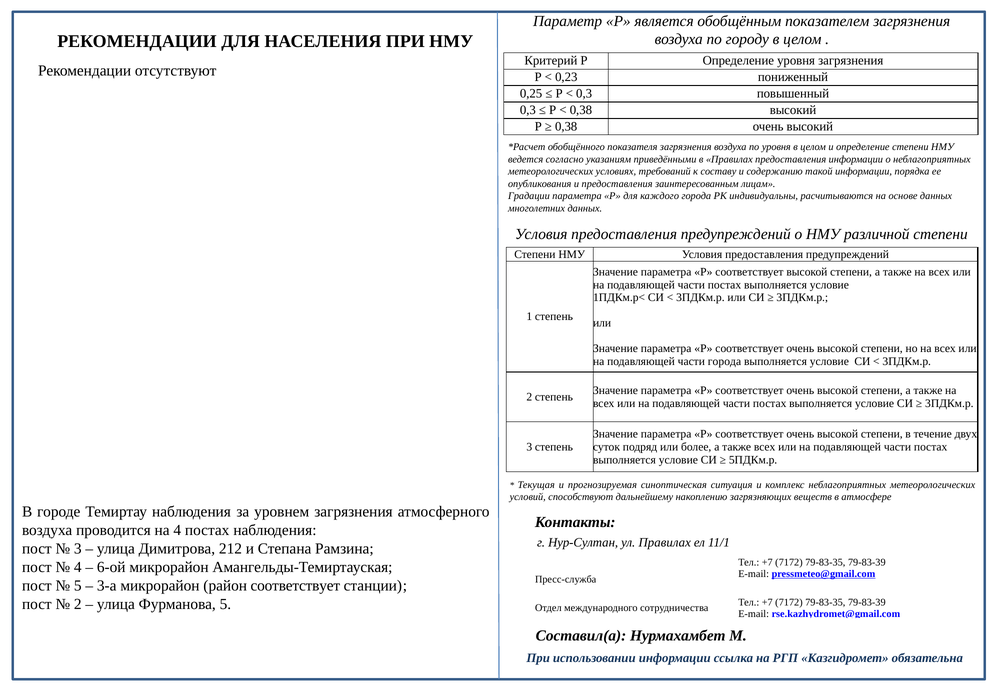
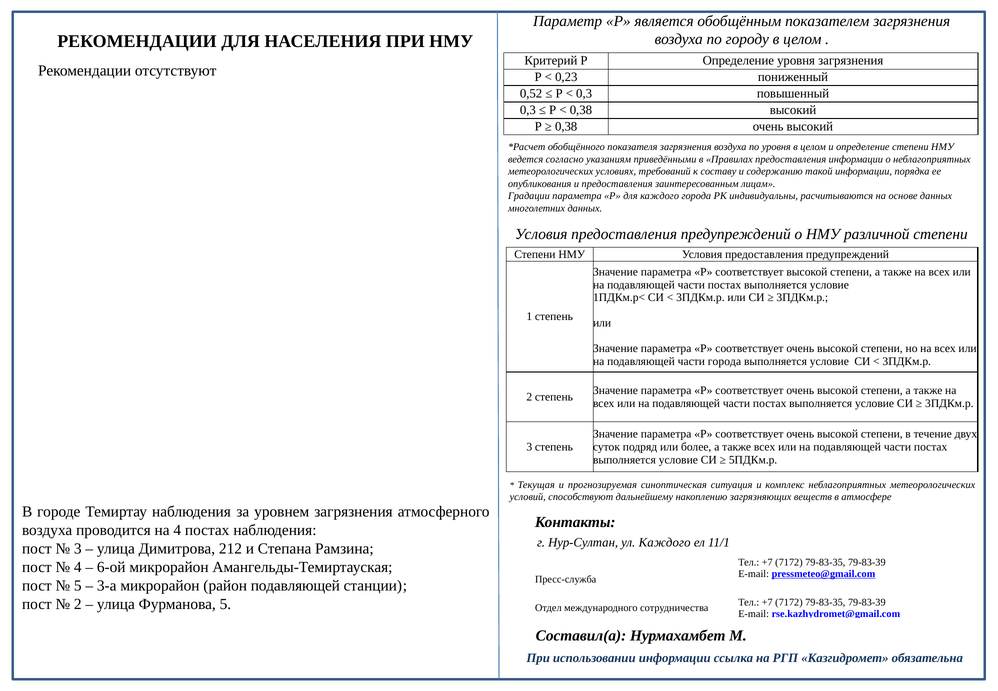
0,25: 0,25 -> 0,52 (531, 94)
ул Правилах: Правилах -> Каждого (665, 542)
район соответствует: соответствует -> подавляющей (295, 586)
